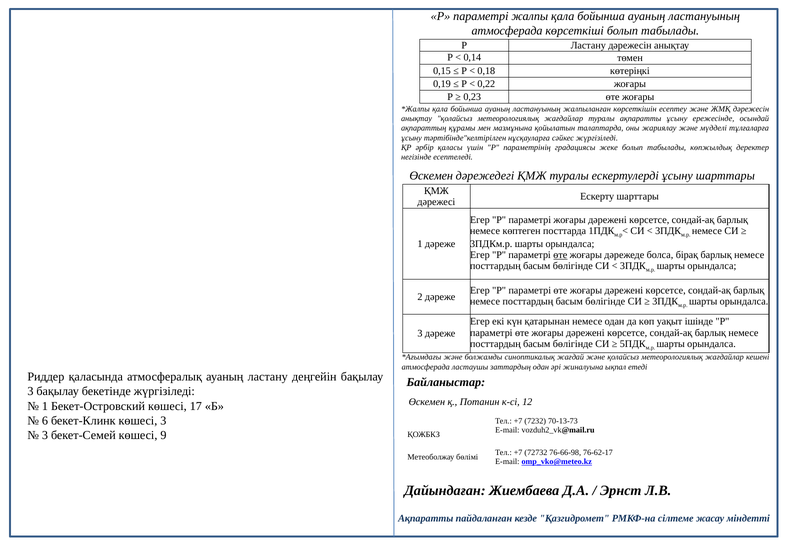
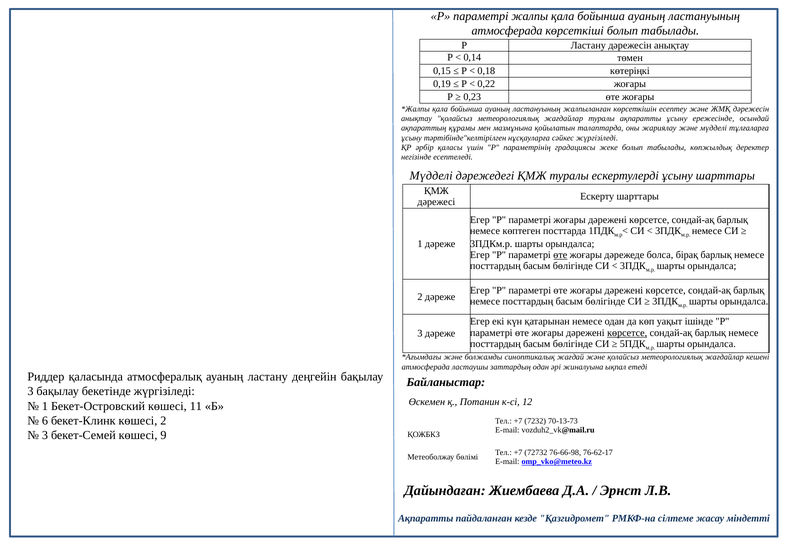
Өскемен: Өскемен -> Мүдделі (431, 176)
көрсетсе underline: none -> present (627, 332)
17: 17 -> 11 (196, 406)
көшесі 3: 3 -> 2 (163, 420)
